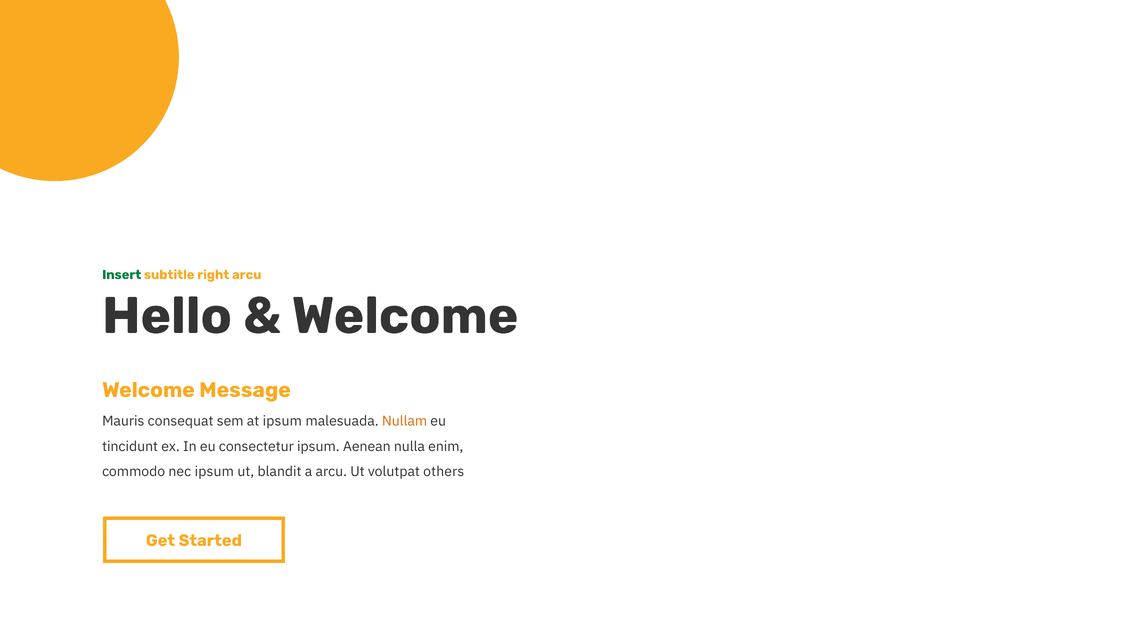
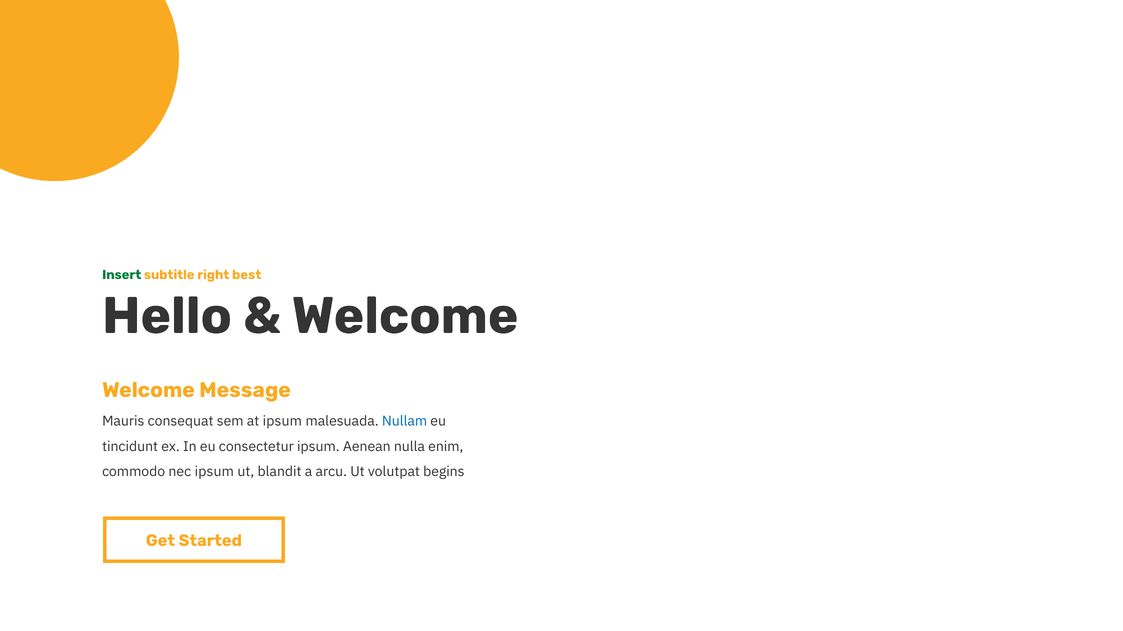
right arcu: arcu -> best (247, 275)
Nullam colour: orange -> blue (405, 422)
others: others -> begins (444, 472)
